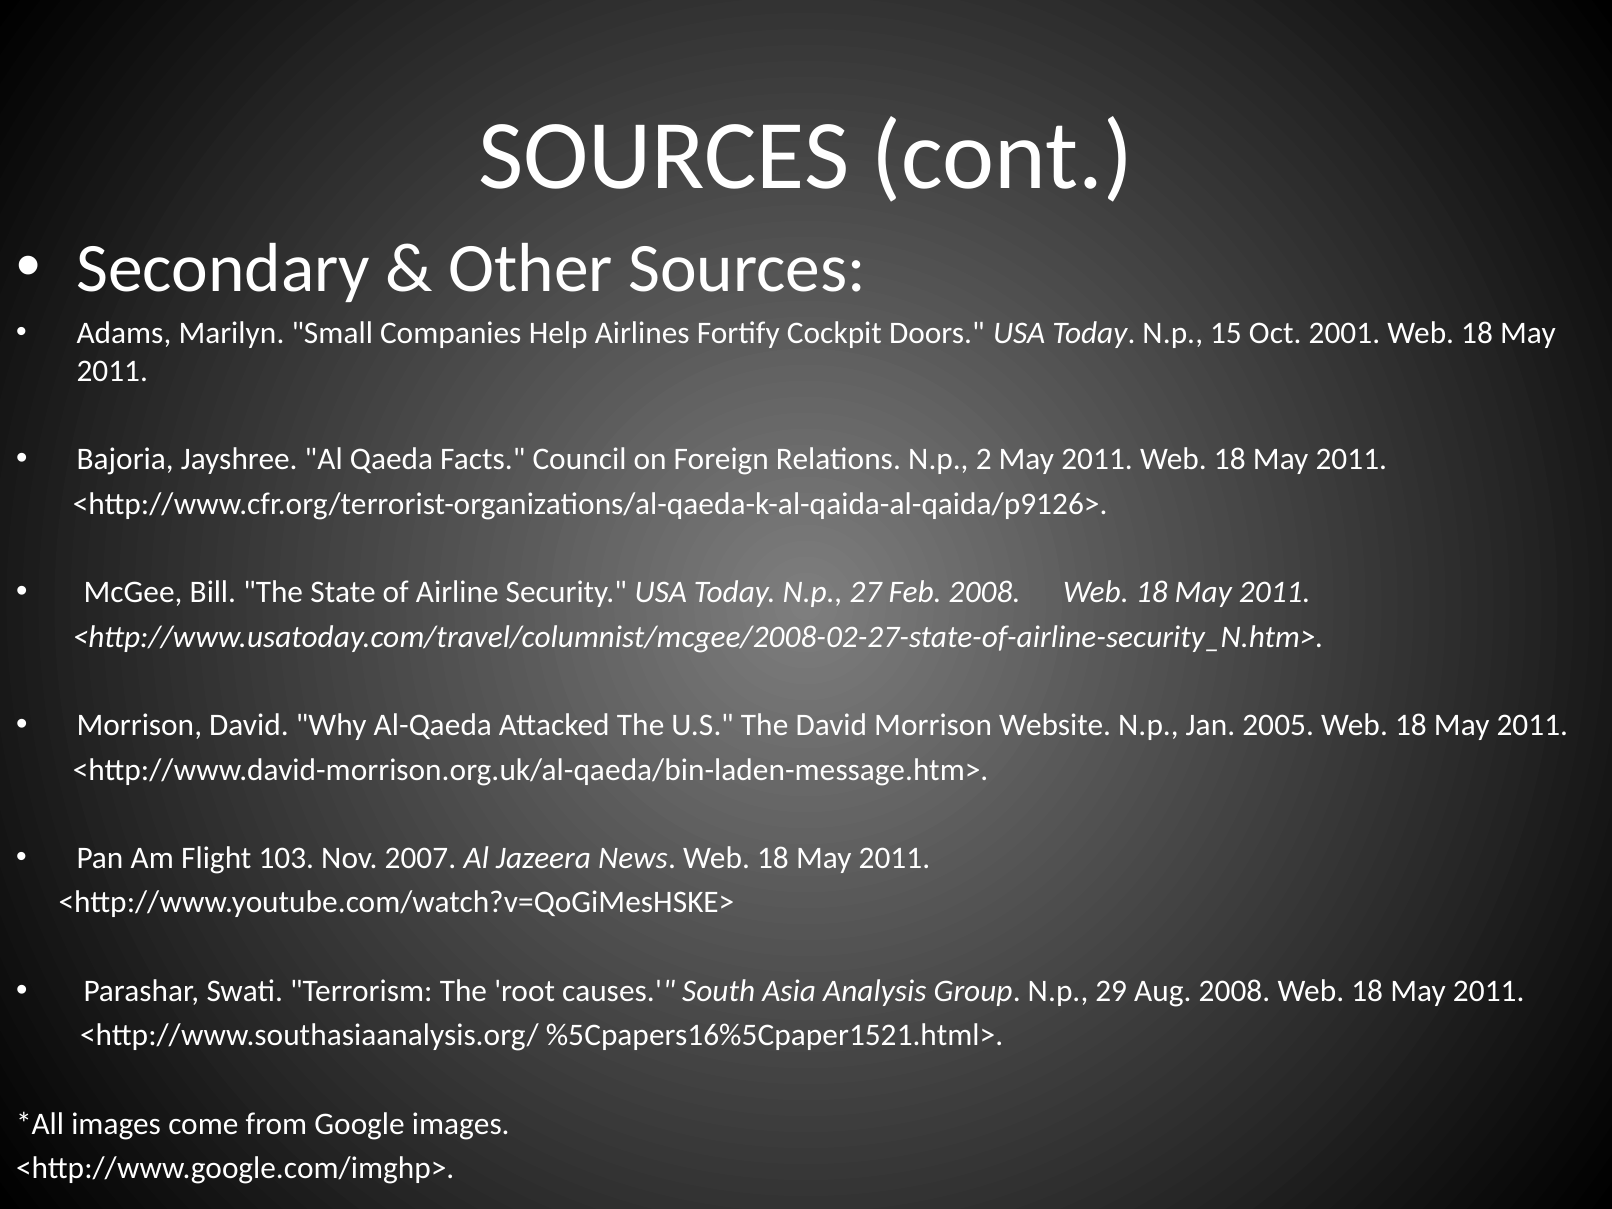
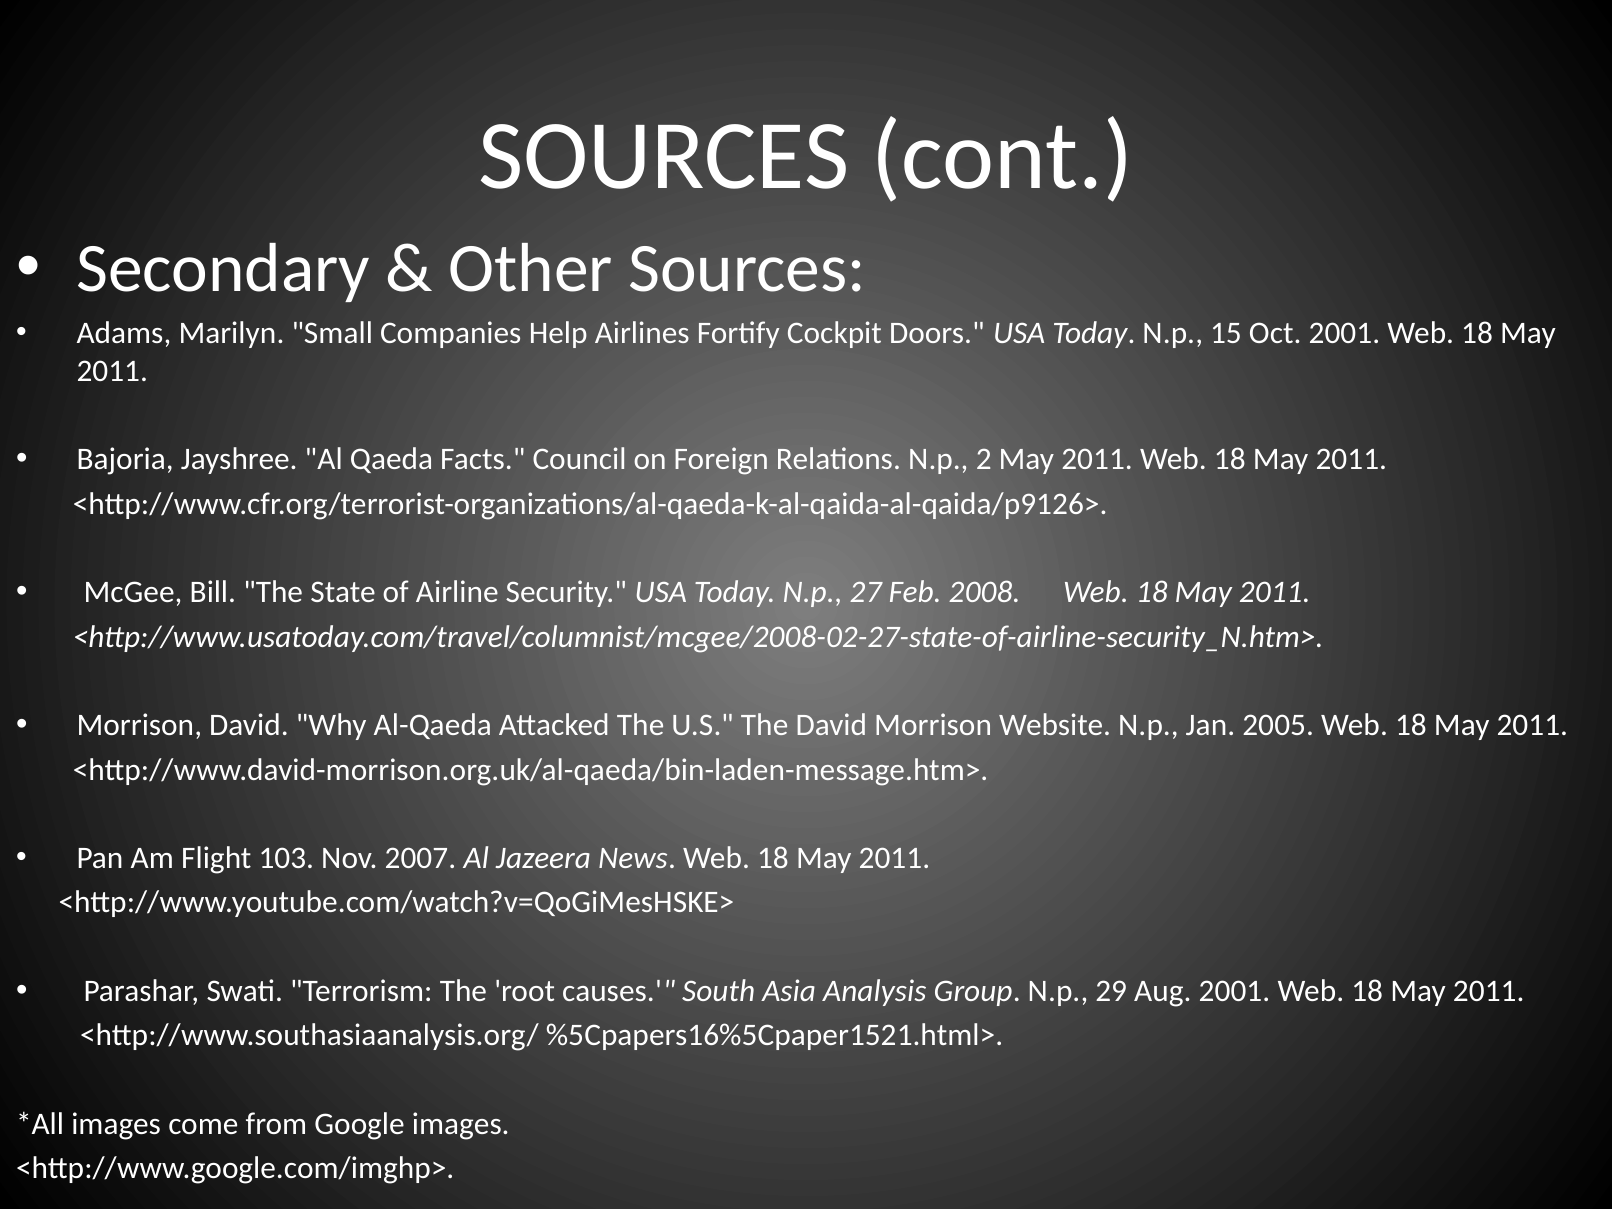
Aug 2008: 2008 -> 2001 (1234, 991)
